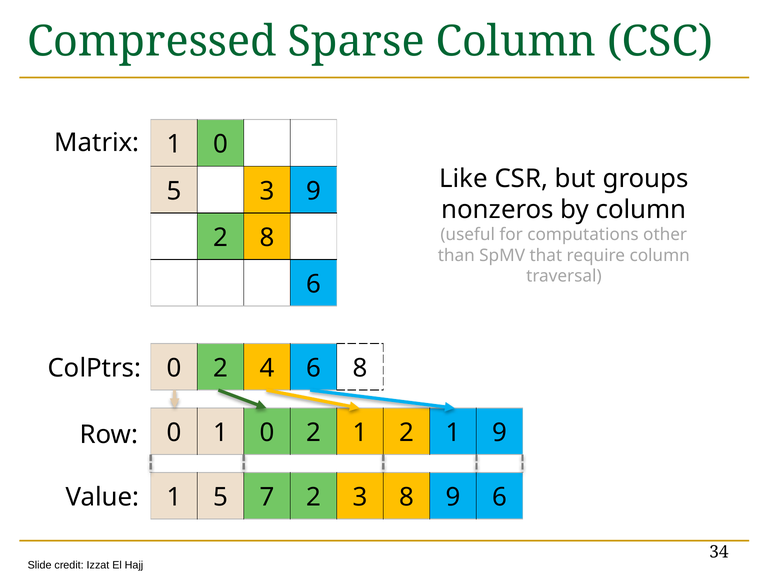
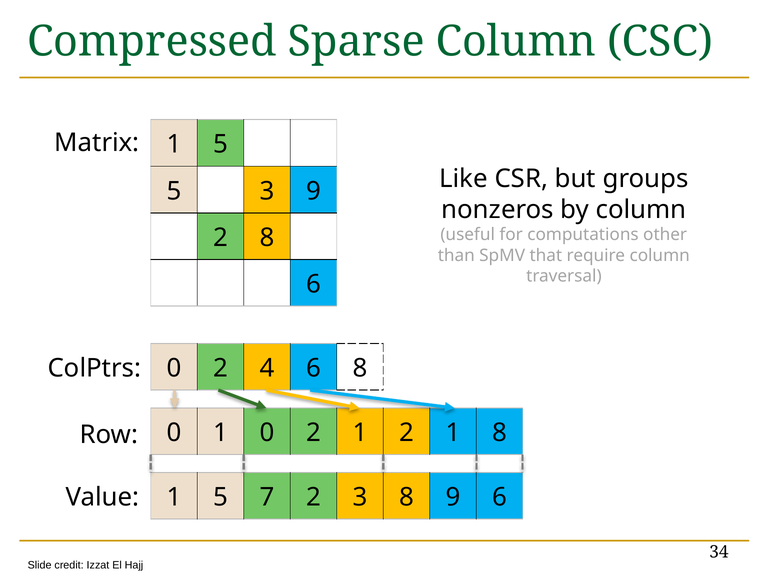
0: 0 -> 5 (221, 144)
1 9: 9 -> 8 (500, 433)
